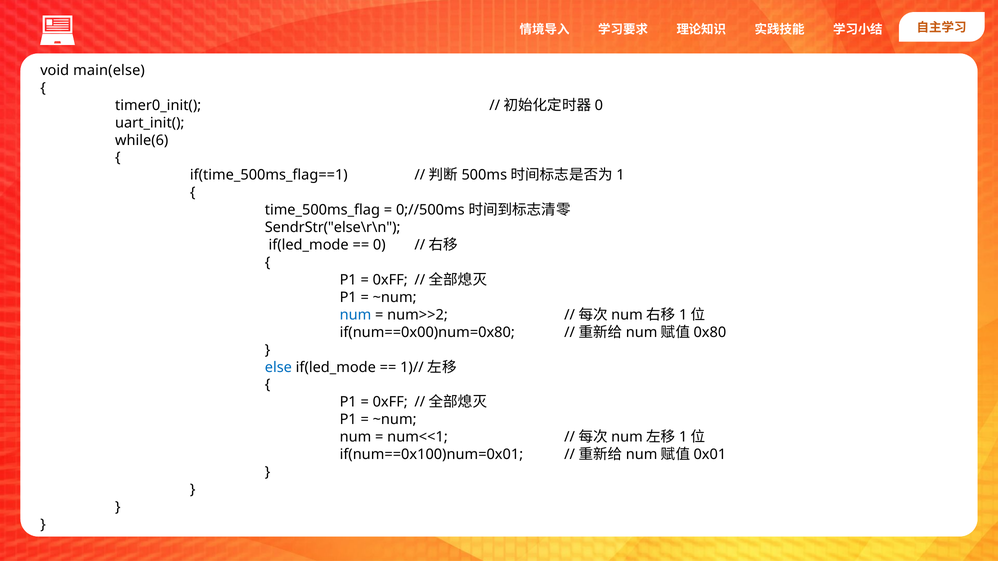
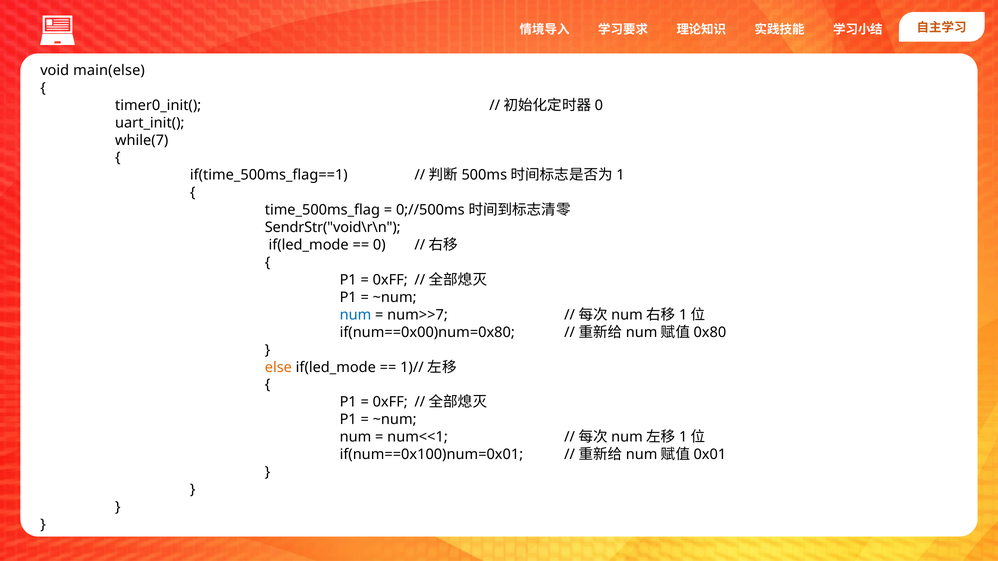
while(6: while(6 -> while(7 (142, 140)
SendrStr("else\r\n: SendrStr("else\r\n -> SendrStr("void\r\n (333, 228)
num>>2: num>>2 -> num>>7 (417, 315)
else colour: blue -> orange (278, 367)
